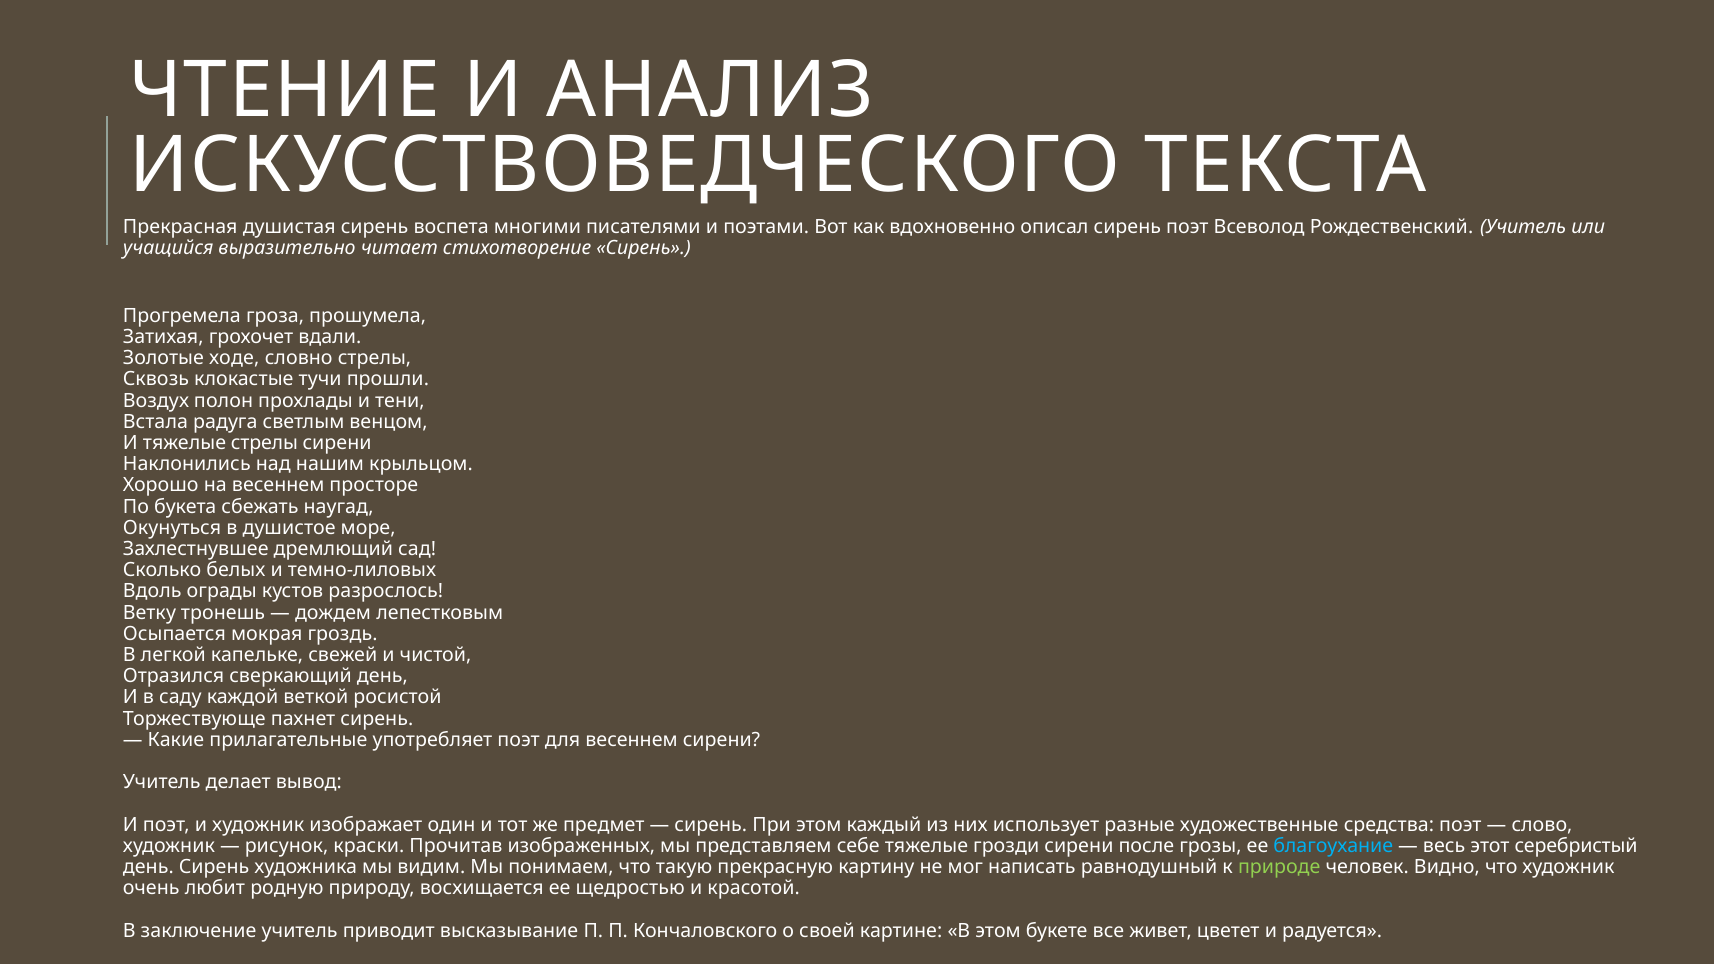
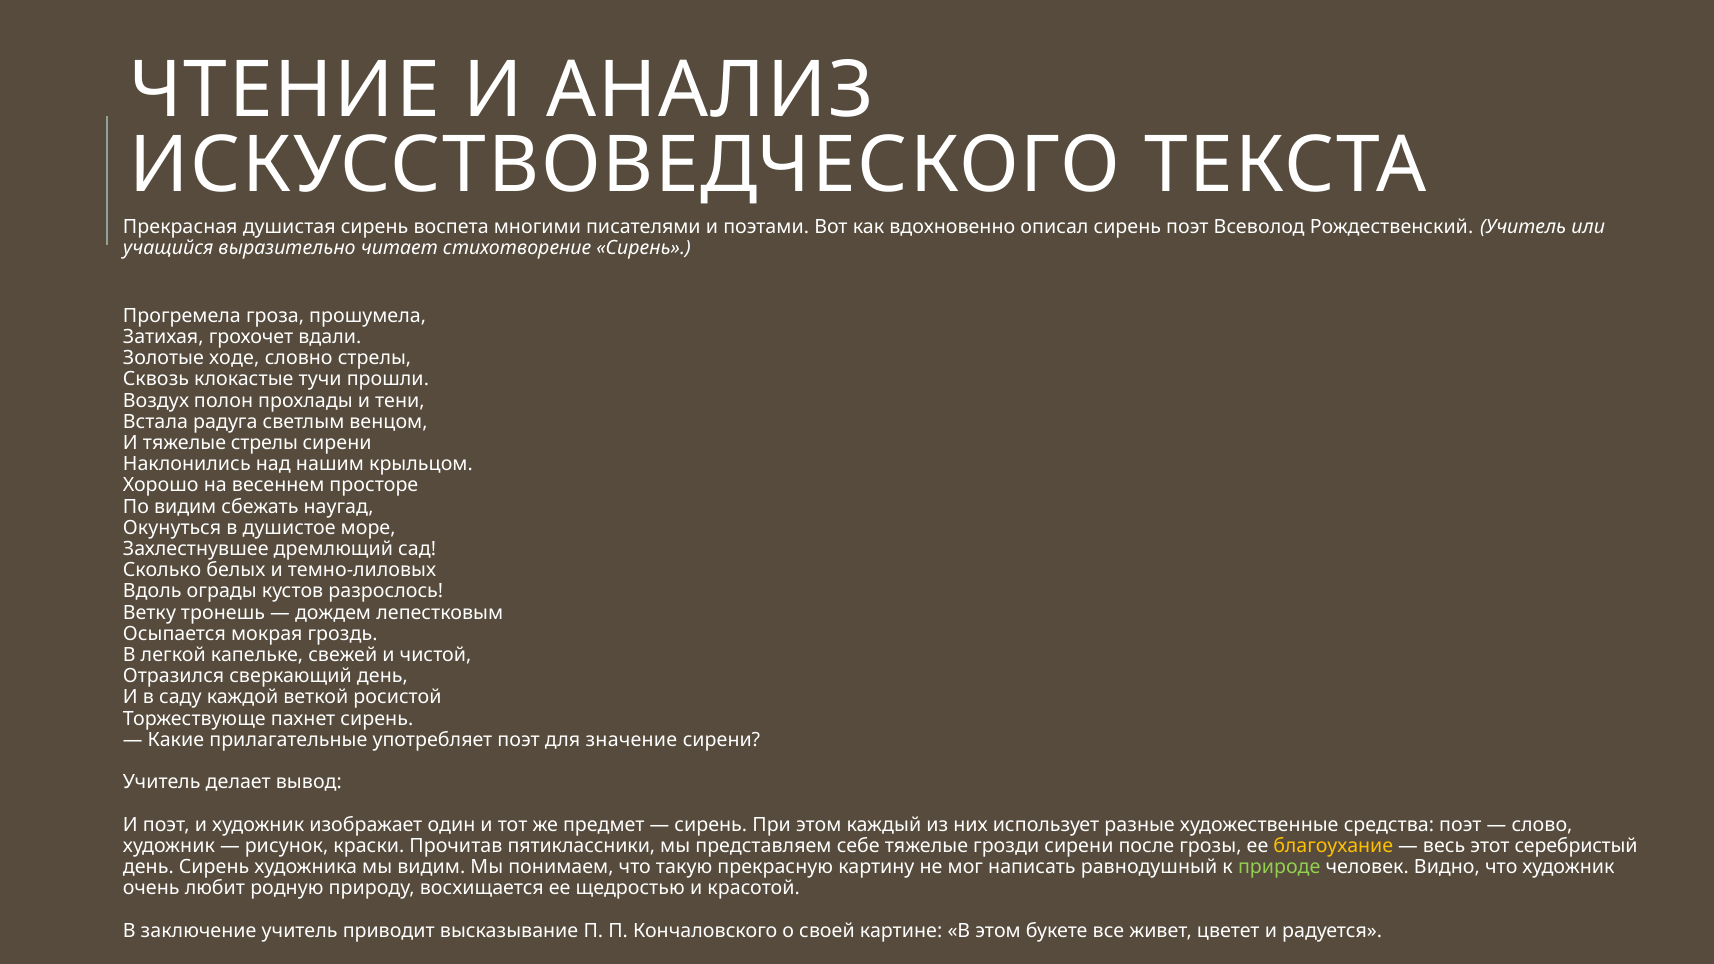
По букета: букета -> видим (185, 507)
для весеннем: весеннем -> значение (631, 740)
изображенных: изображенных -> пятиклассники (581, 846)
благоухание colour: light blue -> yellow (1333, 846)
